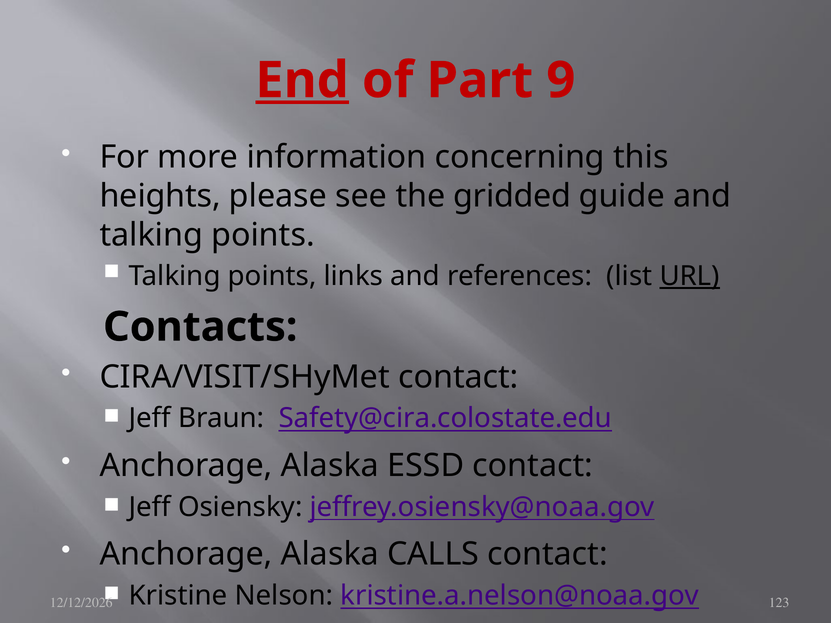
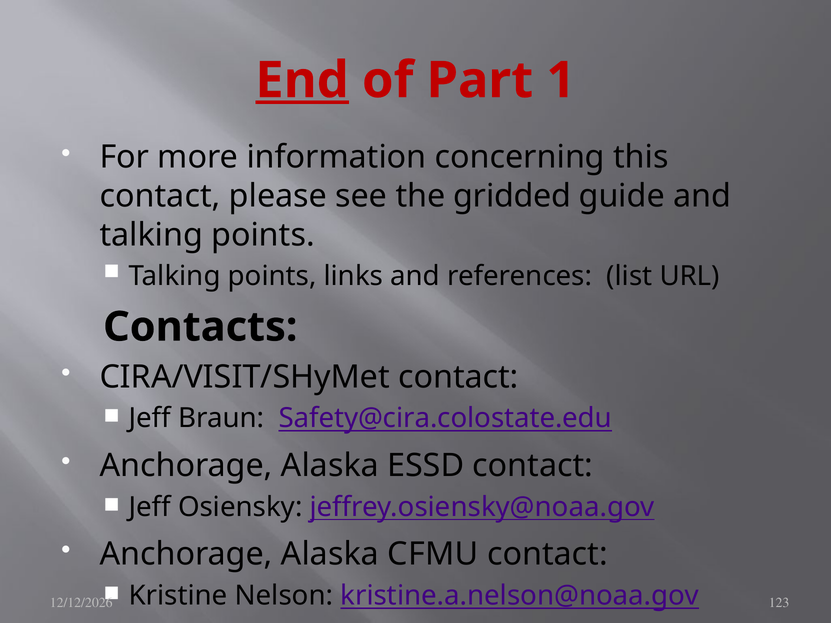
9: 9 -> 1 (561, 80)
heights: heights -> contact (160, 196)
URL underline: present -> none (690, 276)
CALLS: CALLS -> CFMU (433, 554)
